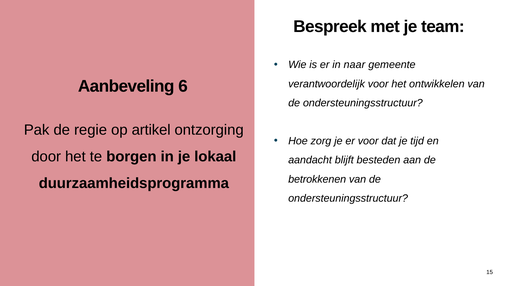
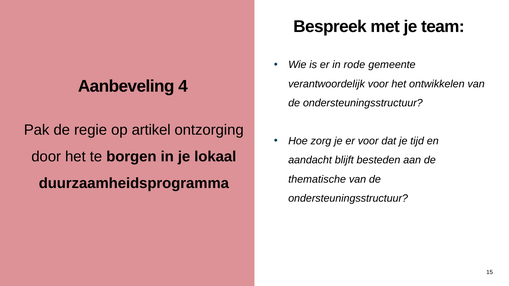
naar: naar -> rode (354, 65)
6: 6 -> 4 (183, 86)
betrokkenen: betrokkenen -> thematische (317, 179)
